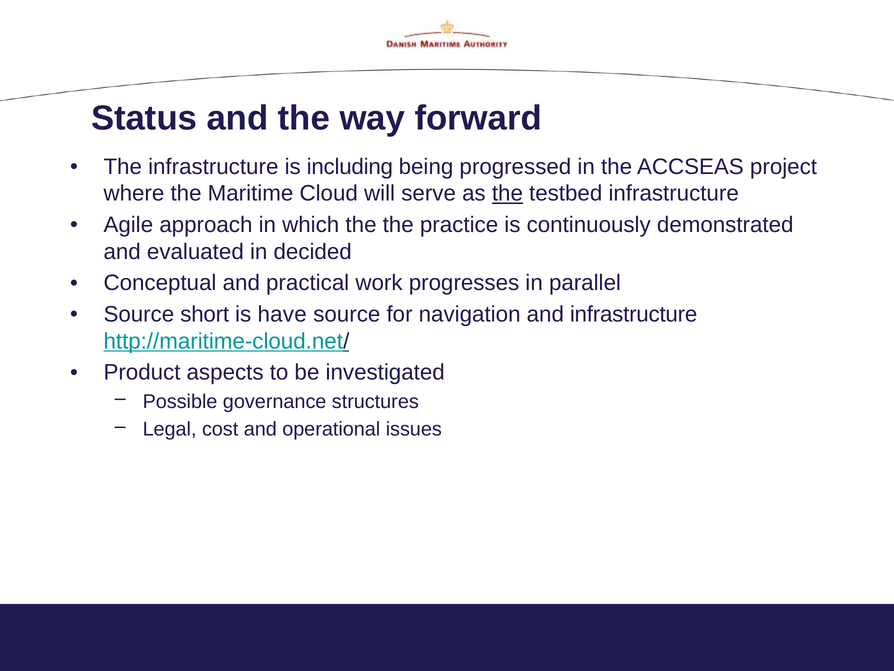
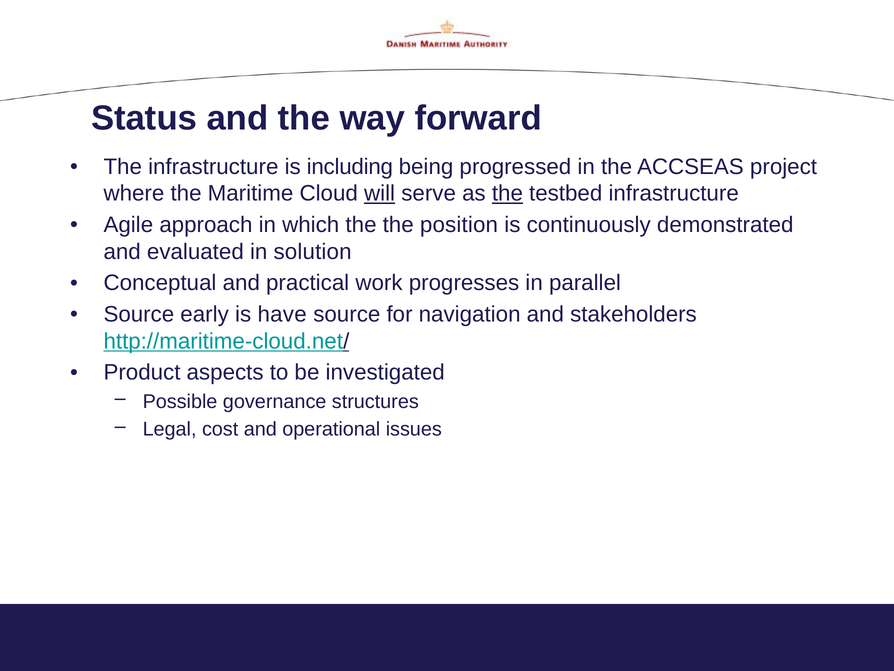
will underline: none -> present (380, 193)
practice: practice -> position (459, 225)
decided: decided -> solution (313, 251)
short: short -> early (205, 314)
and infrastructure: infrastructure -> stakeholders (633, 314)
